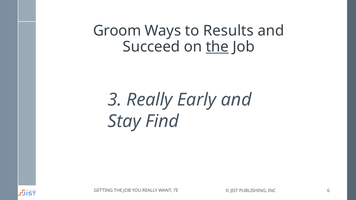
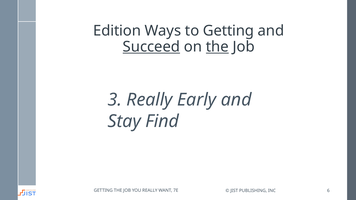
Groom: Groom -> Edition (117, 31)
to Results: Results -> Getting (229, 31)
Succeed underline: none -> present (151, 47)
